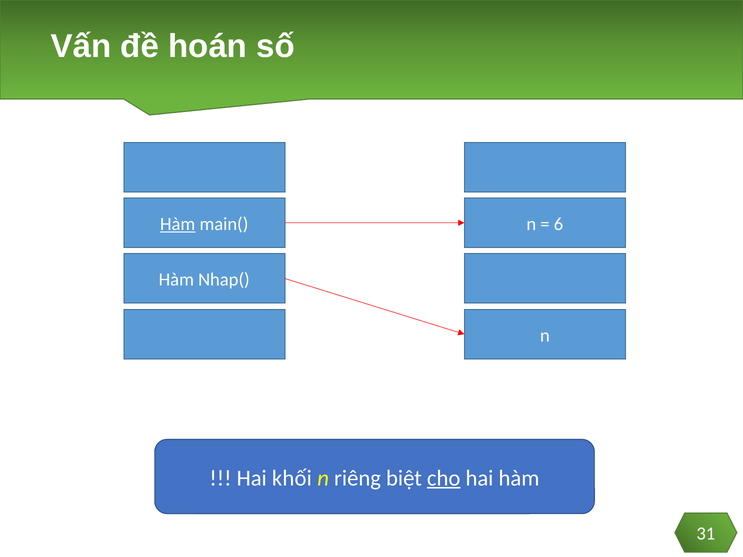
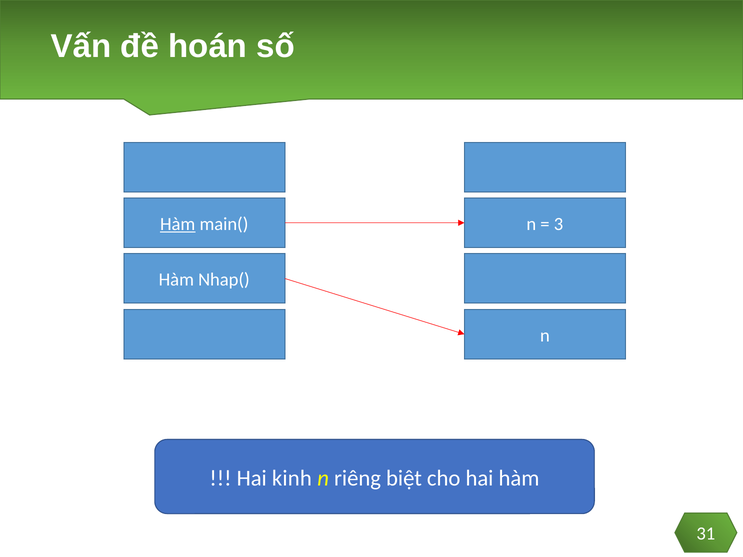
6: 6 -> 3 (558, 224)
khối: khối -> kinh (292, 478)
cho underline: present -> none (444, 478)
